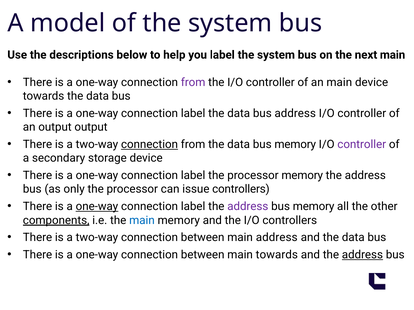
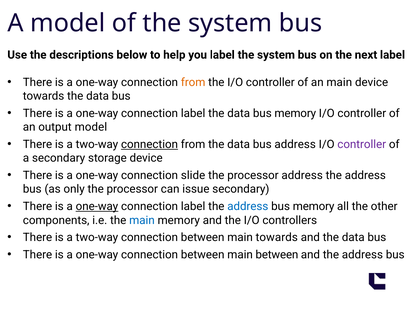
next main: main -> label (392, 55)
from colour: purple -> orange (193, 83)
data bus address: address -> memory (295, 114)
output output: output -> model (91, 127)
data bus memory: memory -> address (295, 145)
label: label -> slide (193, 176)
processor memory: memory -> address (302, 176)
issue controllers: controllers -> secondary (241, 190)
address colour: purple -> blue (248, 207)
components underline: present -> none (56, 221)
main address: address -> towards (277, 238)
main towards: towards -> between (277, 255)
address underline: present -> none (362, 255)
